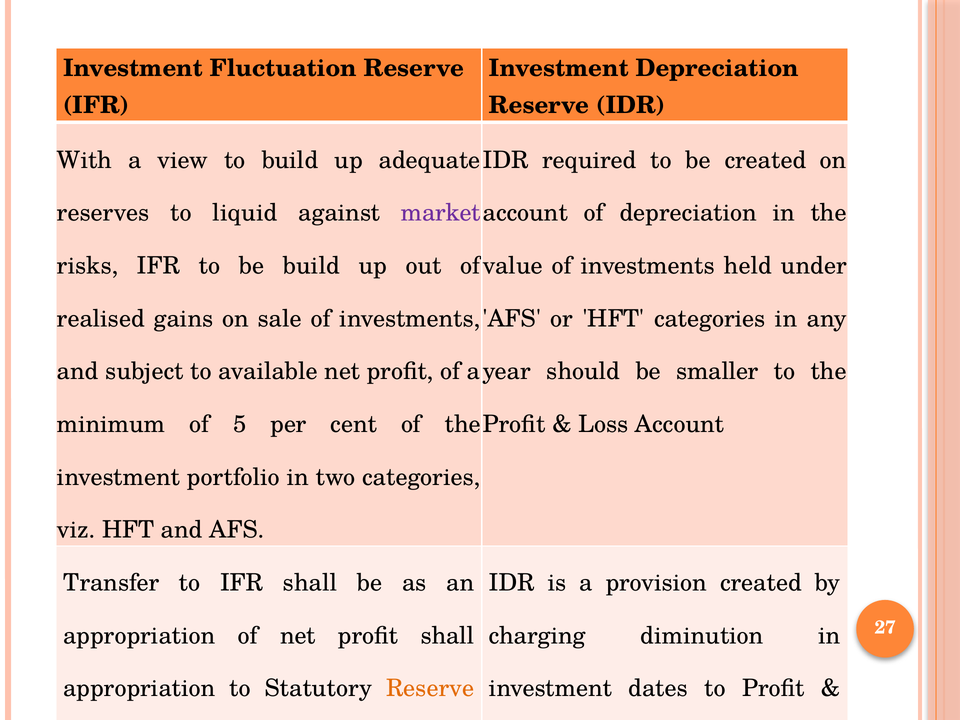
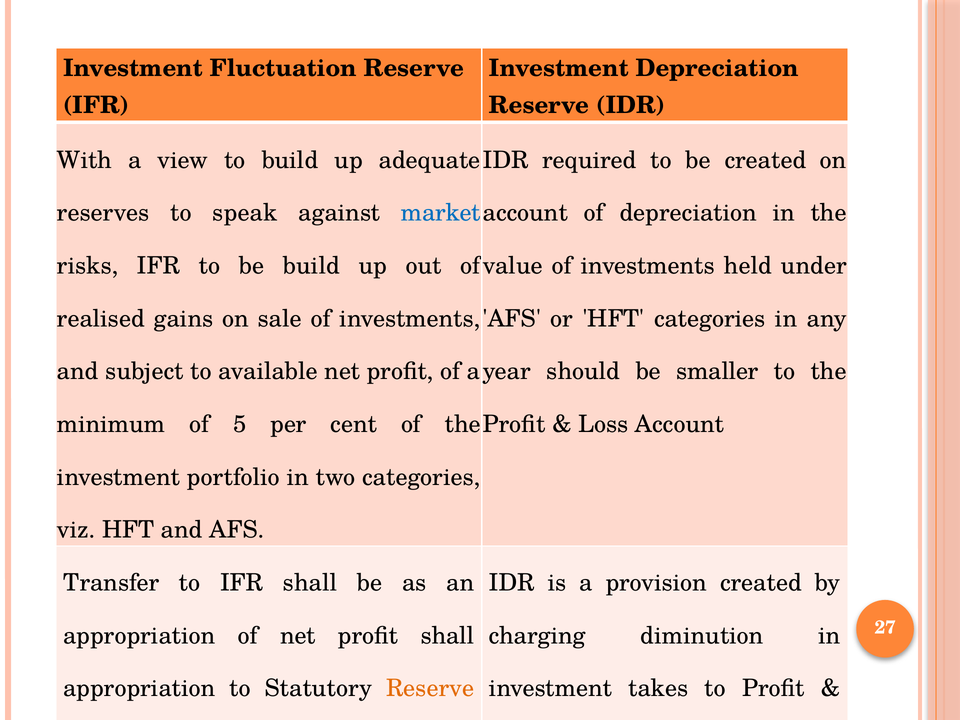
liquid: liquid -> speak (245, 213)
market colour: purple -> blue (441, 213)
dates: dates -> takes (658, 689)
